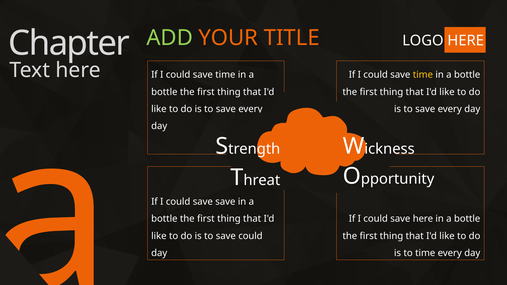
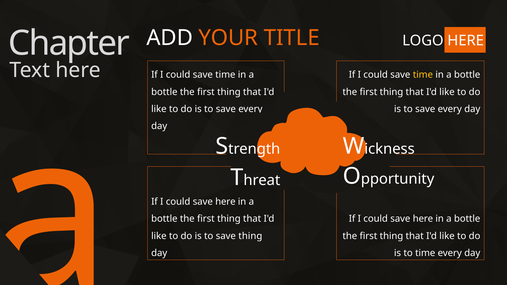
ADD colour: light green -> white (170, 38)
save: save -> here (225, 202)
save could: could -> thing (250, 236)
